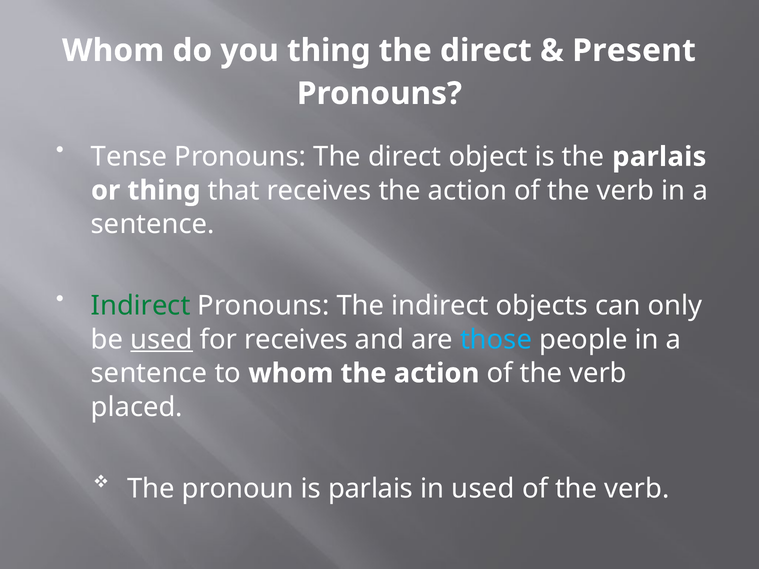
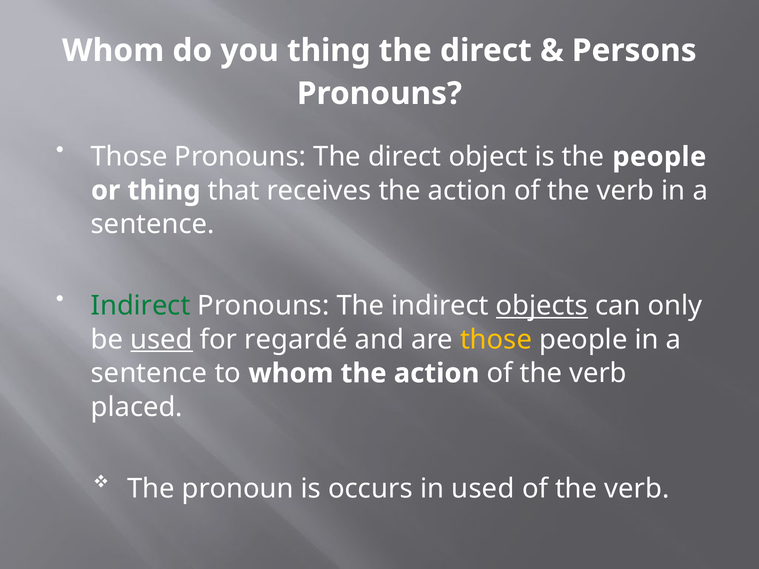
Present: Present -> Persons (634, 51)
Tense: Tense -> Those (129, 157)
the parlais: parlais -> people (659, 157)
objects underline: none -> present (542, 306)
for receives: receives -> regardé (296, 340)
those colour: light blue -> yellow (496, 340)
is parlais: parlais -> occurs (370, 489)
